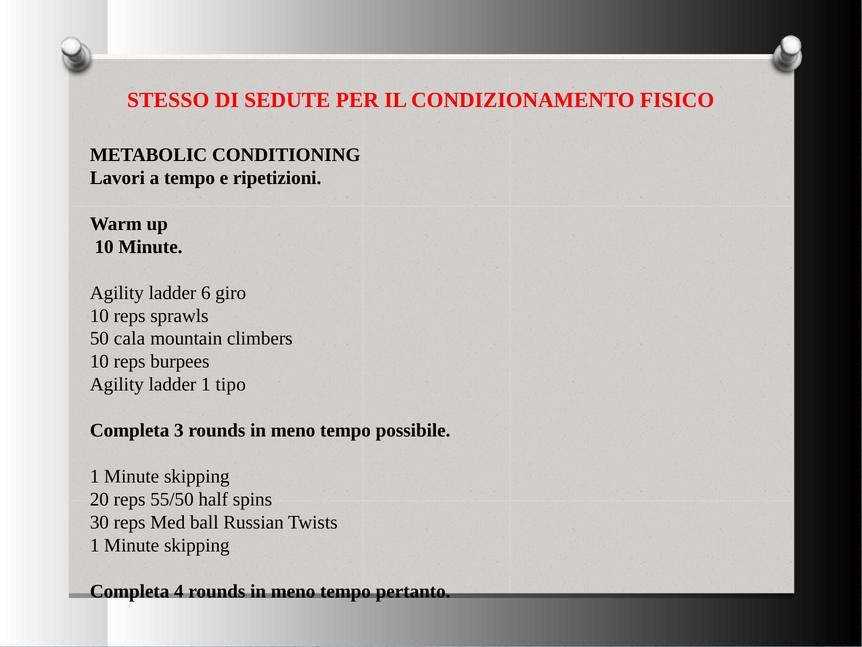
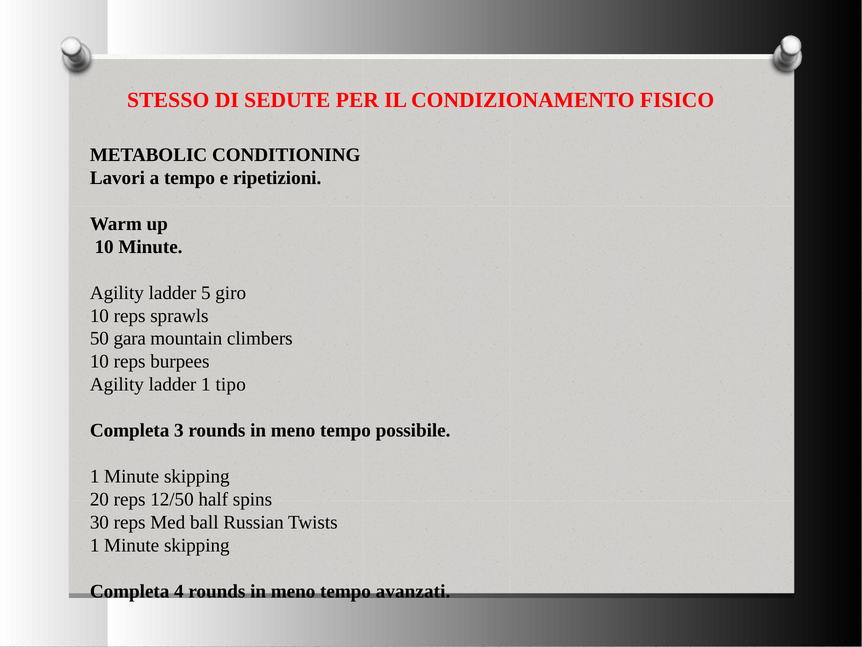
6: 6 -> 5 (206, 292)
cala: cala -> gara (130, 338)
55/50: 55/50 -> 12/50 (172, 499)
pertanto: pertanto -> avanzati (413, 591)
